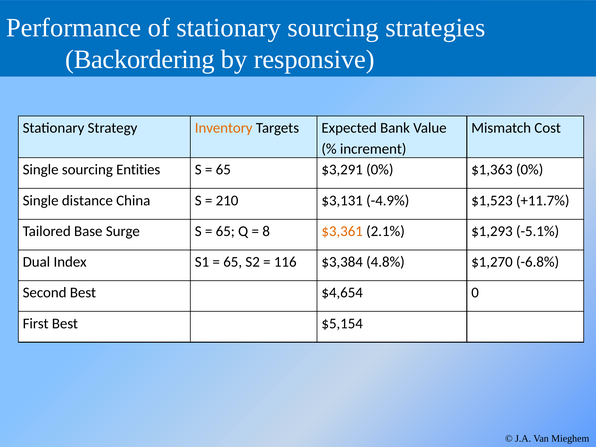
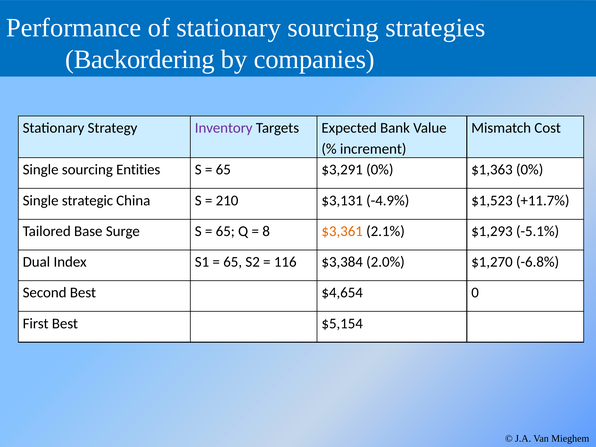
responsive: responsive -> companies (314, 59)
Inventory colour: orange -> purple (224, 128)
distance: distance -> strategic (87, 200)
4.8%: 4.8% -> 2.0% (385, 262)
